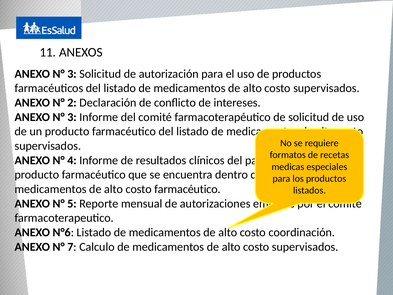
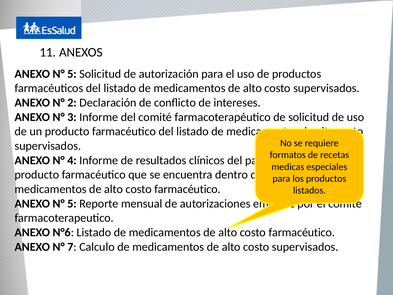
3: 3 -> 5 (72, 74)
coordinación: coordinación -> farmacéutico (302, 232)
